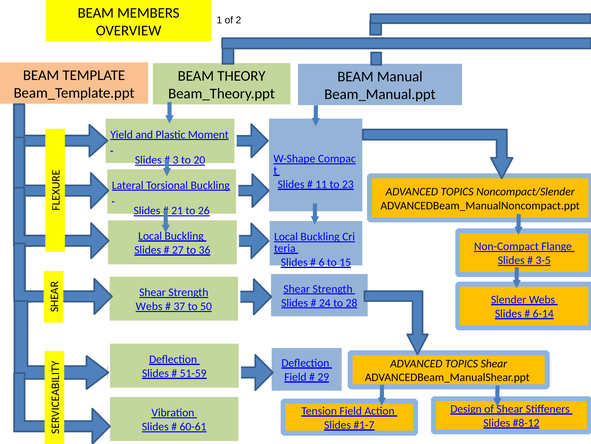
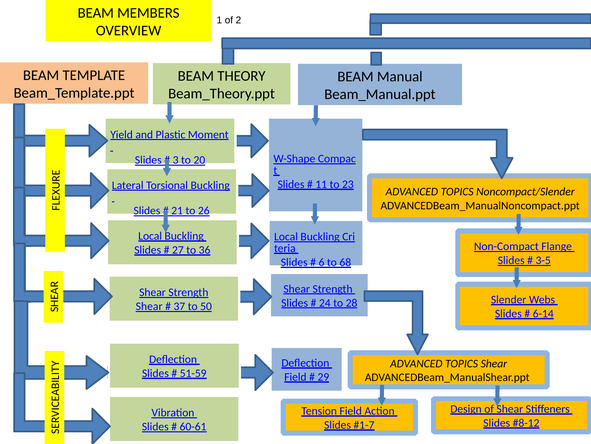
15: 15 -> 68 (345, 262)
Webs: Webs -> Shear (149, 306)
